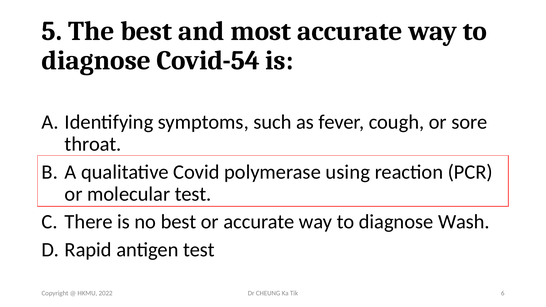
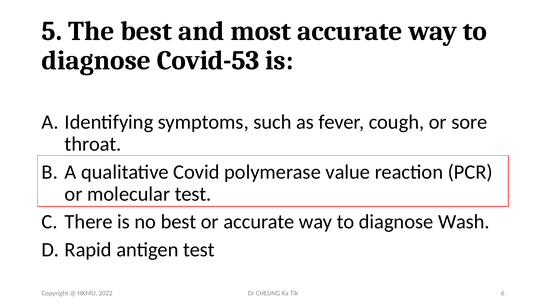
Covid-54: Covid-54 -> Covid-53 (208, 61)
using: using -> value (348, 172)
